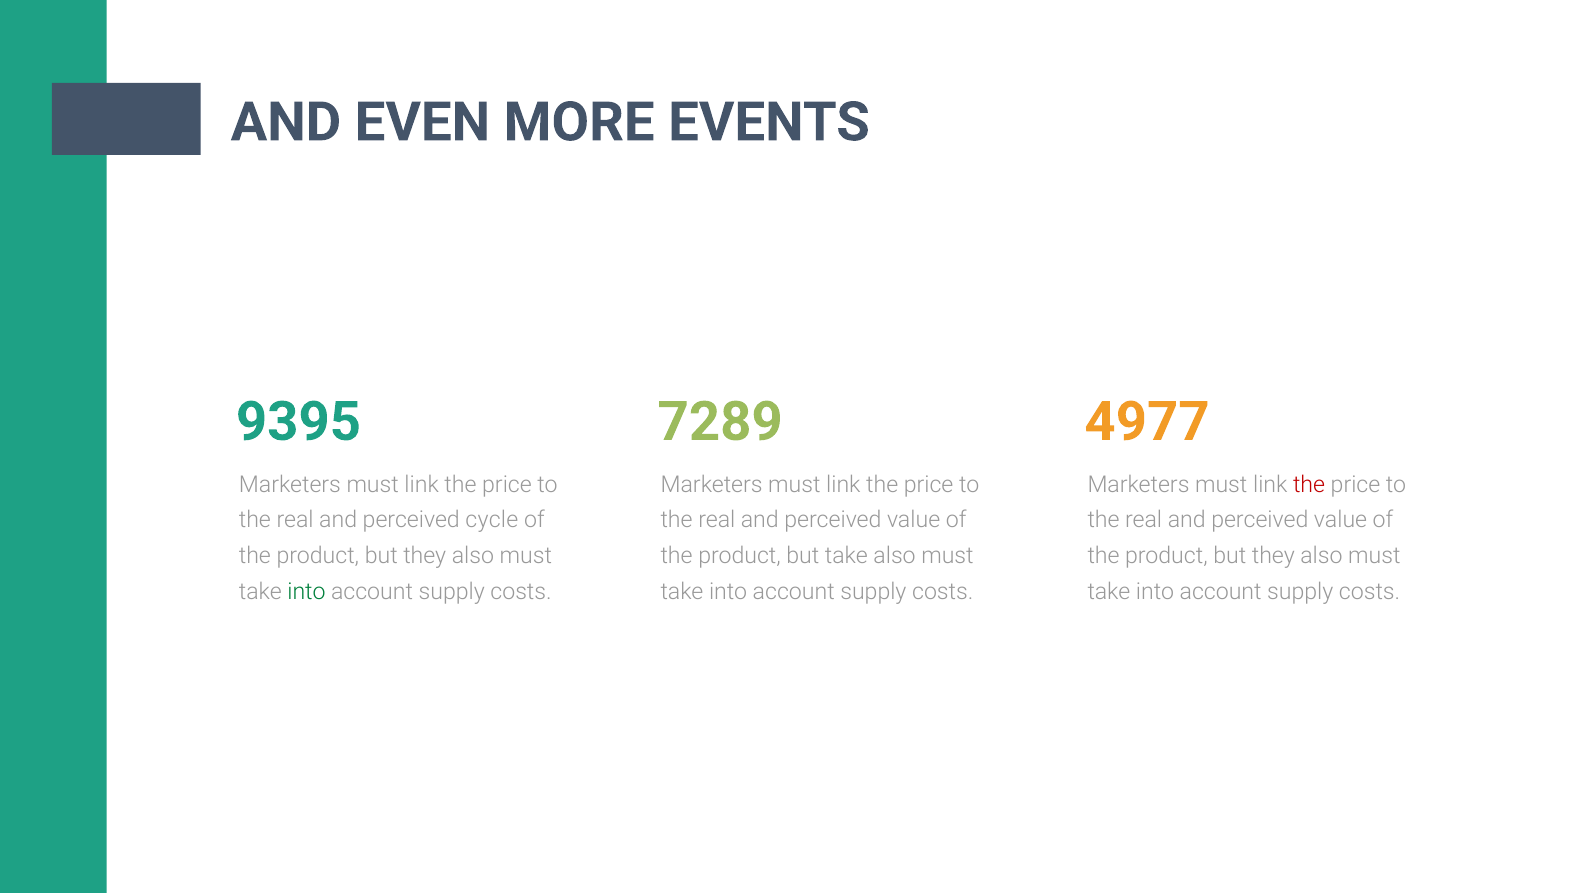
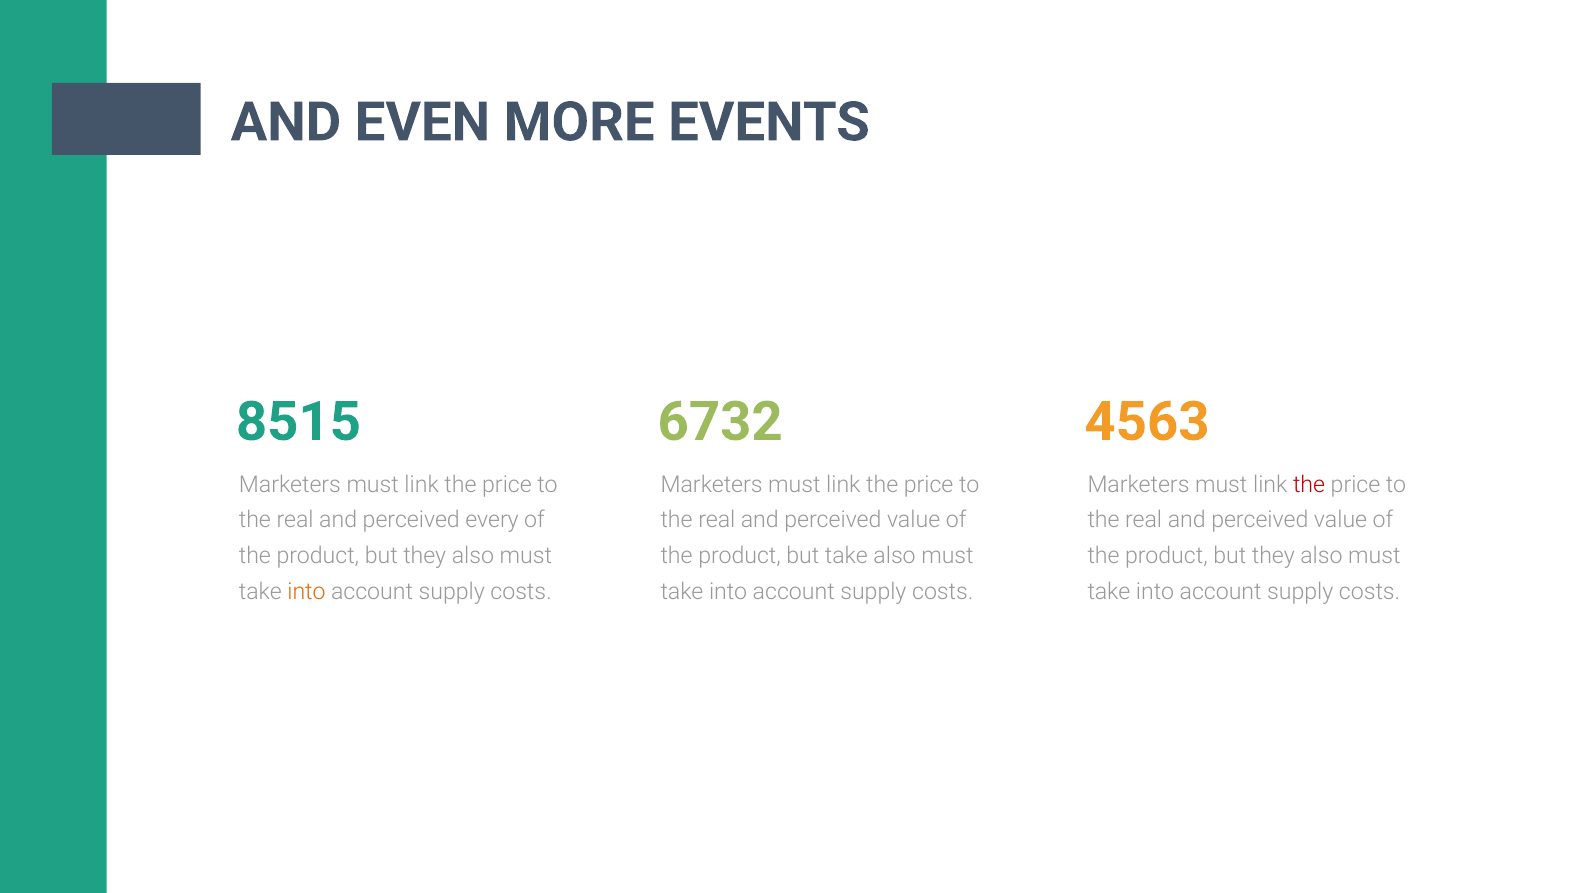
9395: 9395 -> 8515 (298, 422)
7289: 7289 -> 6732 (720, 422)
4977: 4977 -> 4563 (1147, 422)
cycle: cycle -> every (492, 520)
into colour: green -> orange (306, 591)
